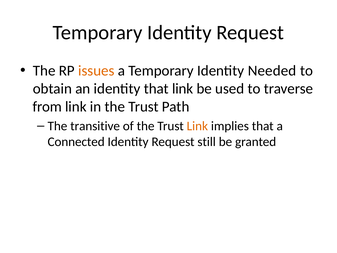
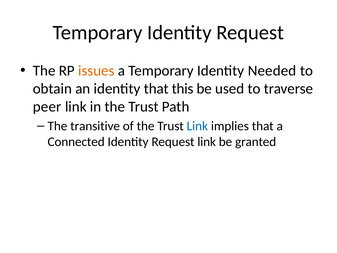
that link: link -> this (183, 89)
from: from -> peer (47, 107)
Link colour: orange -> blue (197, 126)
Request still: still -> link (207, 142)
